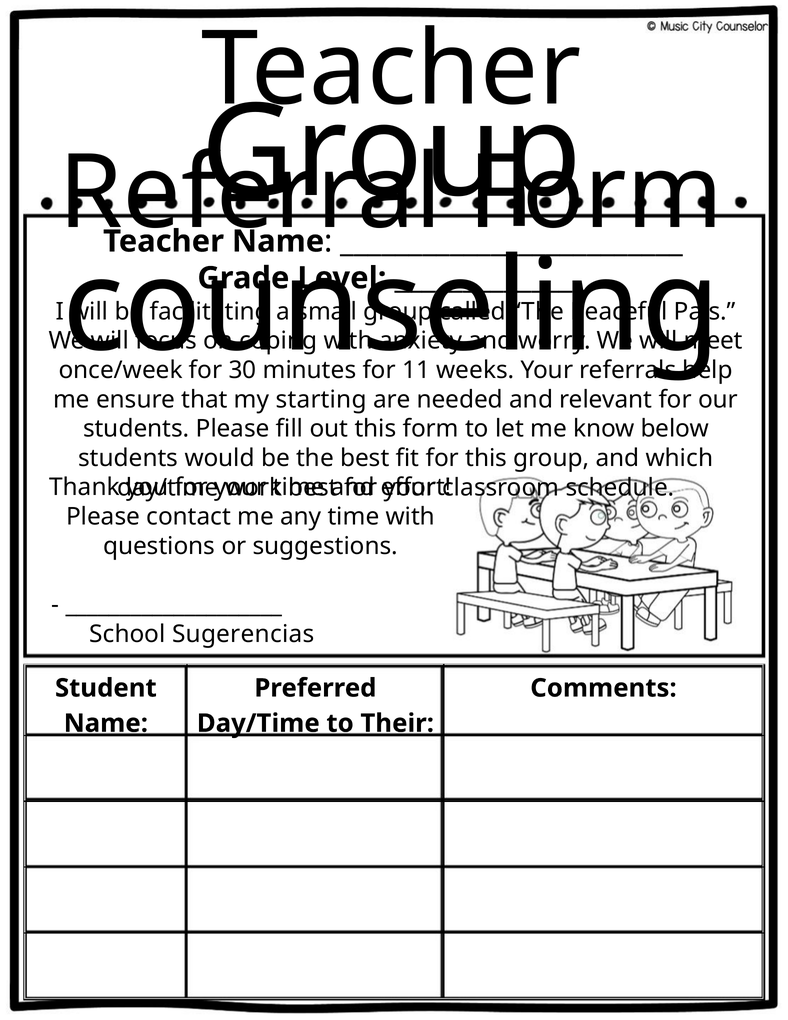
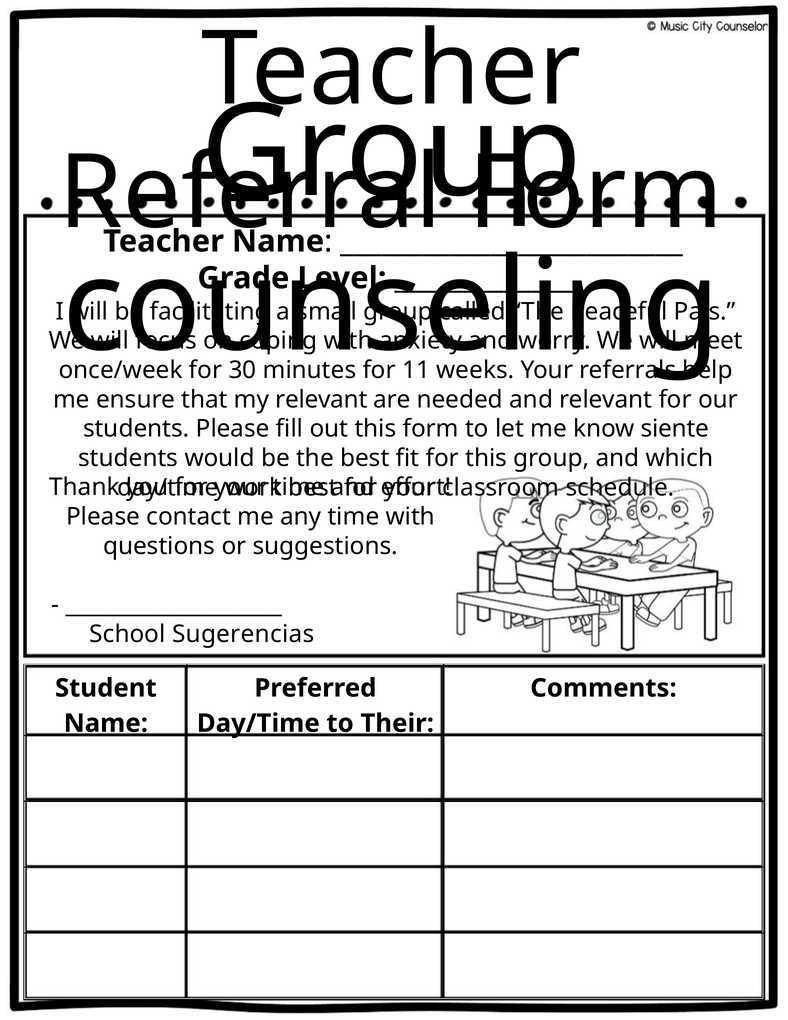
my starting: starting -> relevant (321, 399)
below: below -> siente (675, 429)
